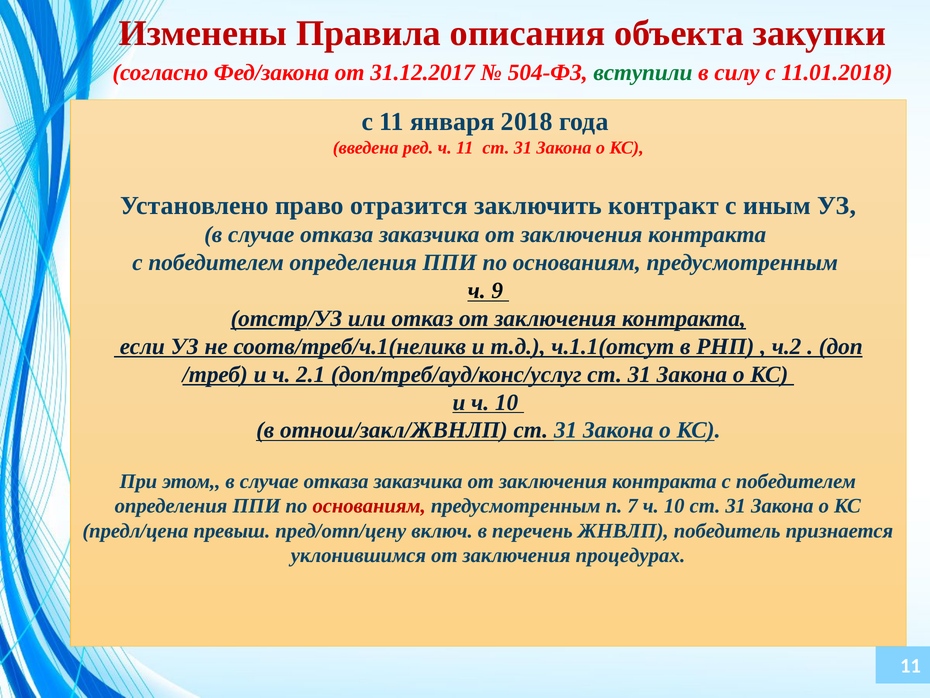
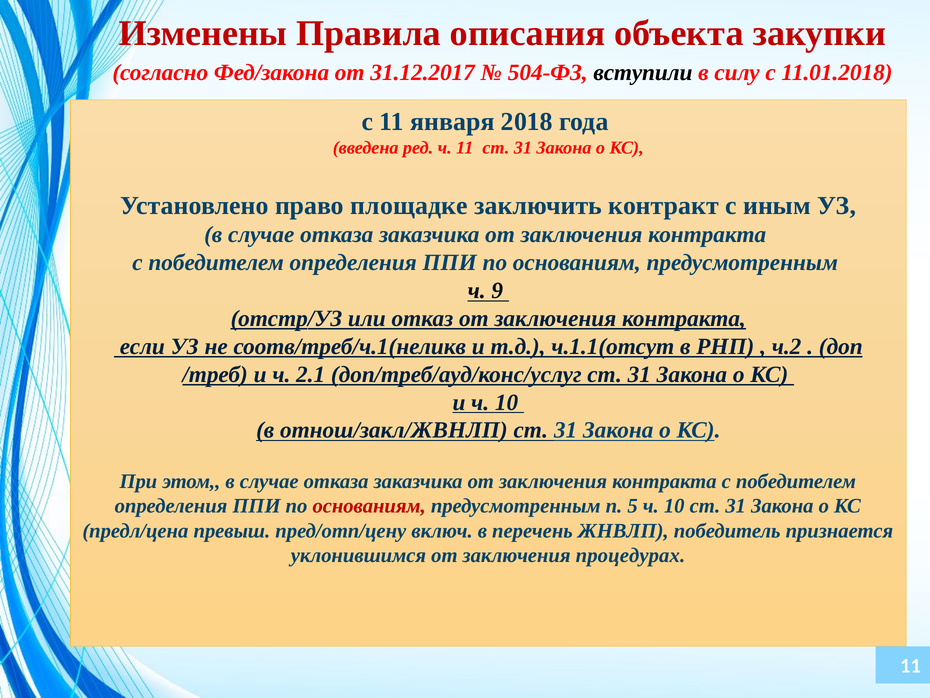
вступили colour: green -> black (643, 73)
отразится: отразится -> площадке (409, 205)
7: 7 -> 5 (633, 506)
